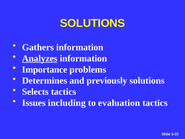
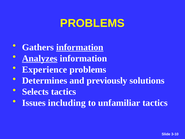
SOLUTIONS: SOLUTIONS -> PROBLEMS (92, 23)
information underline: none -> present (80, 47)
Importance: Importance -> Experience (45, 69)
evaluation: evaluation -> unfamiliar (119, 103)
